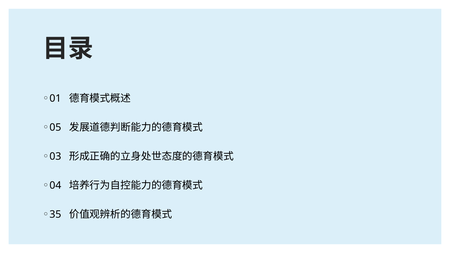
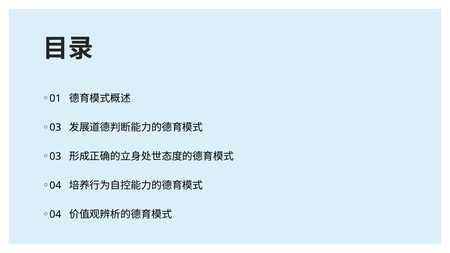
05: 05 -> 03 (55, 128)
35: 35 -> 04 (55, 214)
